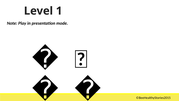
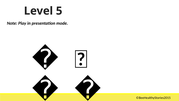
1: 1 -> 5 (59, 11)
